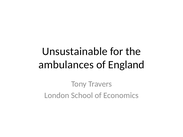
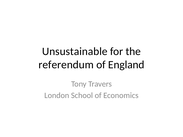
ambulances: ambulances -> referendum (66, 65)
